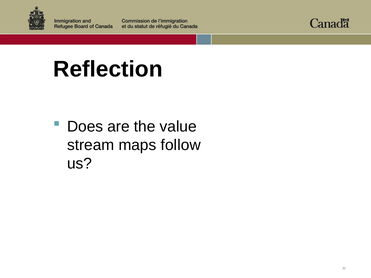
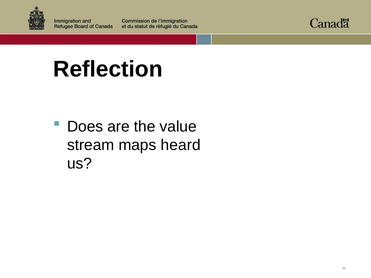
follow: follow -> heard (181, 145)
